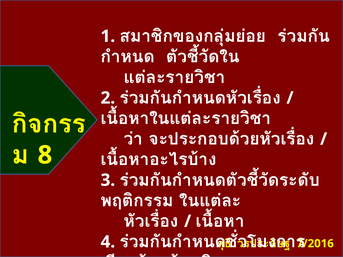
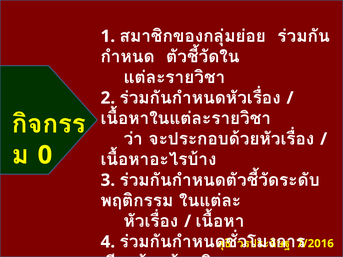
8: 8 -> 0 (45, 155)
